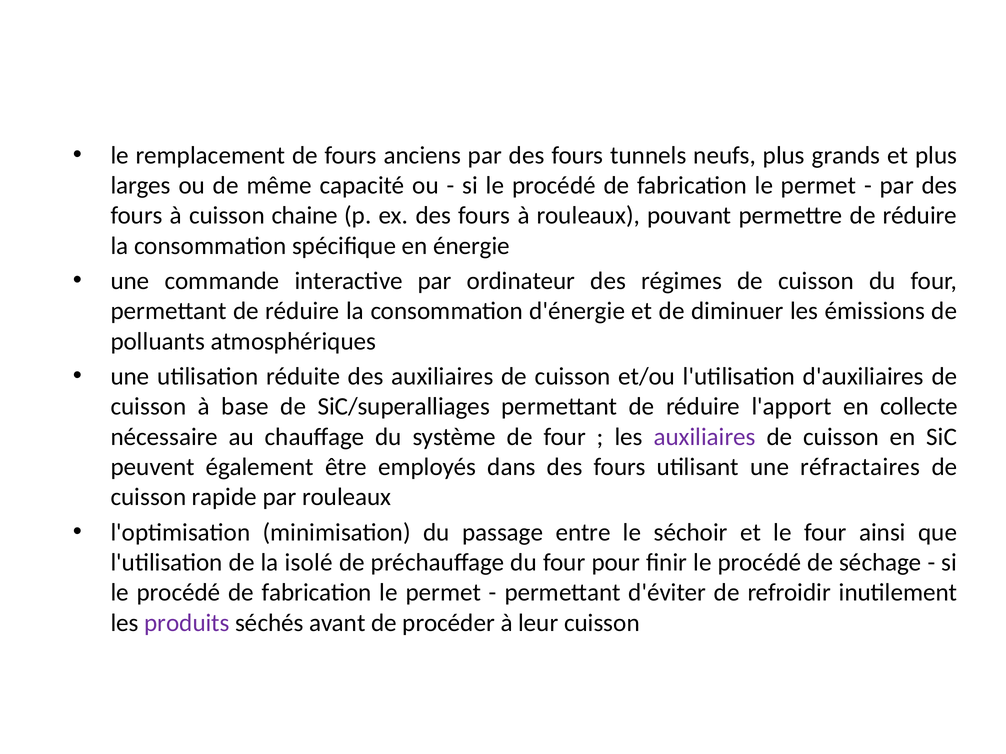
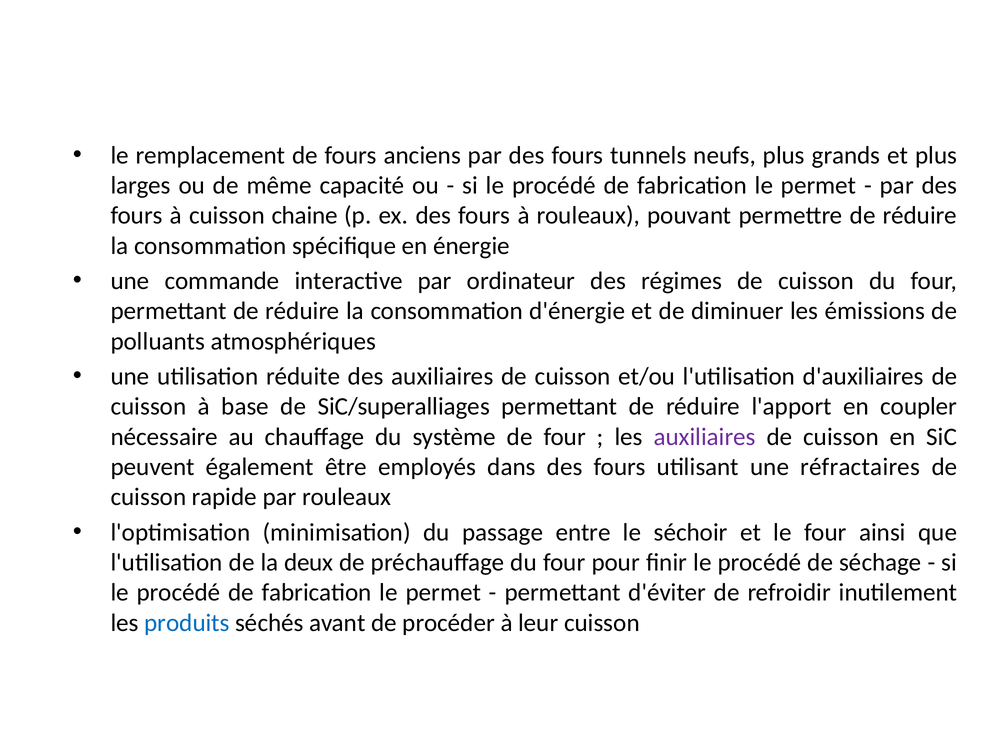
collecte: collecte -> coupler (919, 407)
isolé: isolé -> deux (309, 563)
produits colour: purple -> blue (187, 623)
